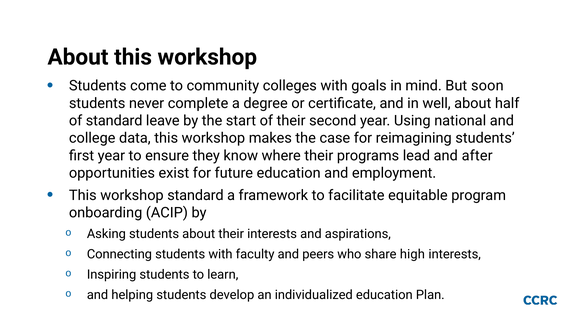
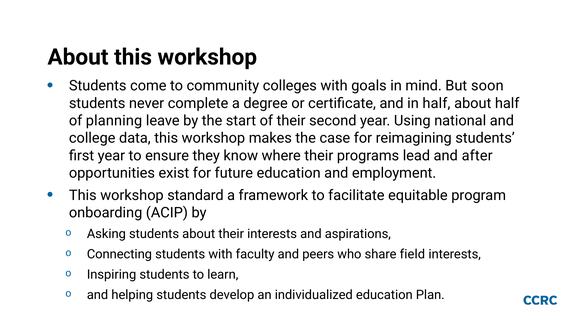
in well: well -> half (436, 103)
of standard: standard -> planning (114, 121)
high: high -> field (412, 255)
